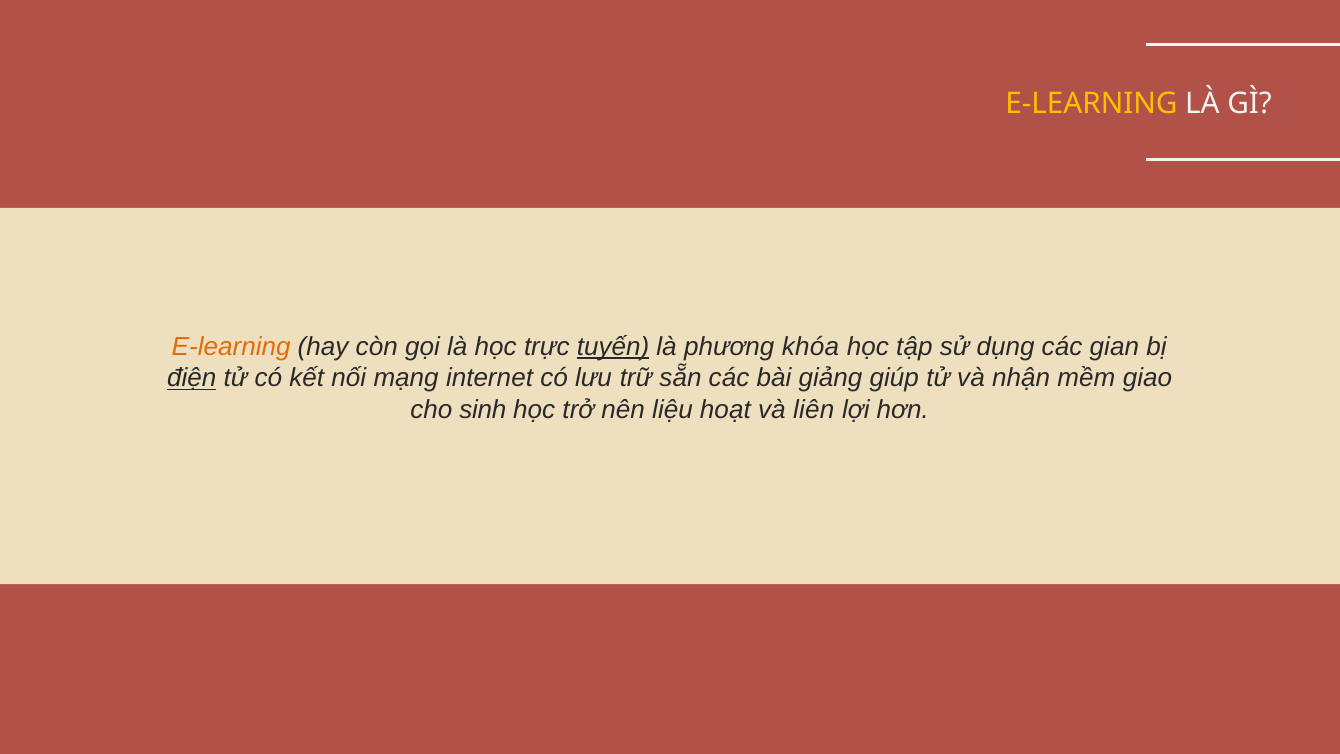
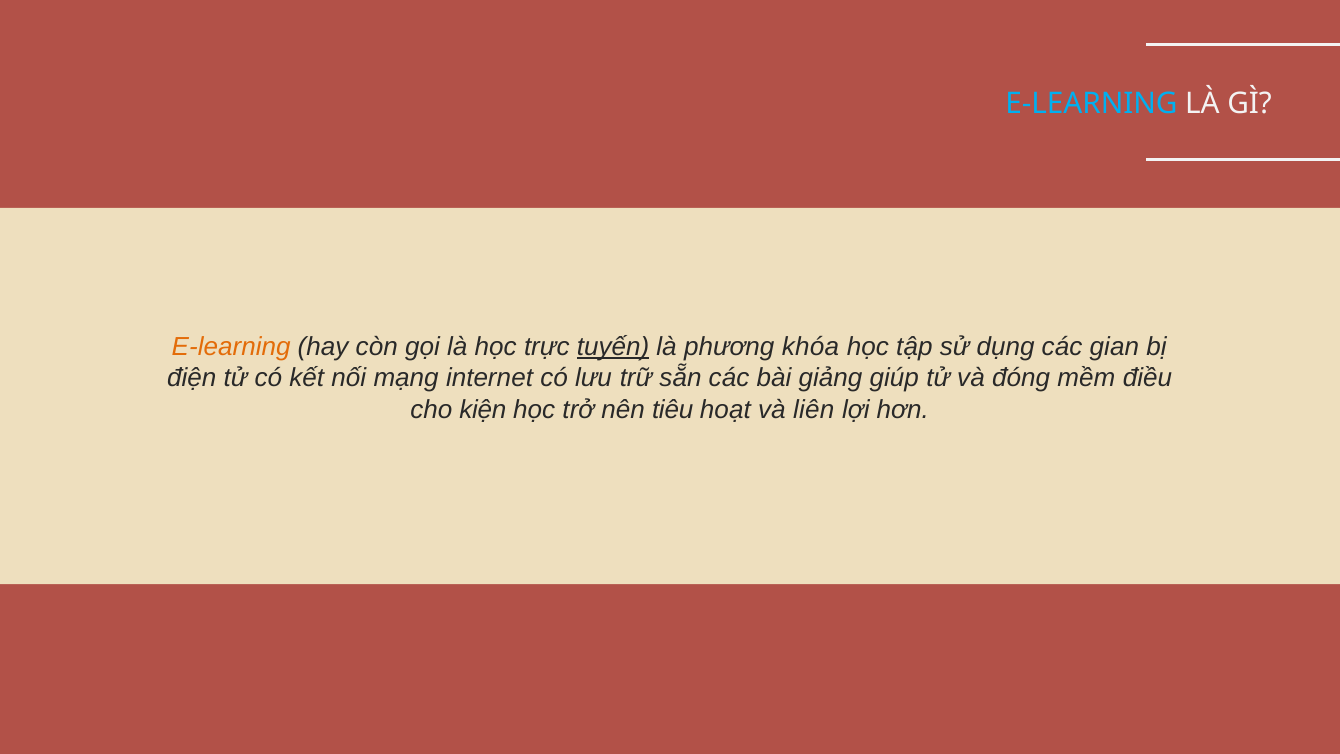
E-LEARNING colour: yellow -> light blue (1091, 104)
điện underline: present -> none (192, 378)
nhận: nhận -> đóng (1021, 378)
giao: giao -> điều (1147, 378)
sinh: sinh -> kiện (483, 409)
liệu: liệu -> tiêu (673, 409)
